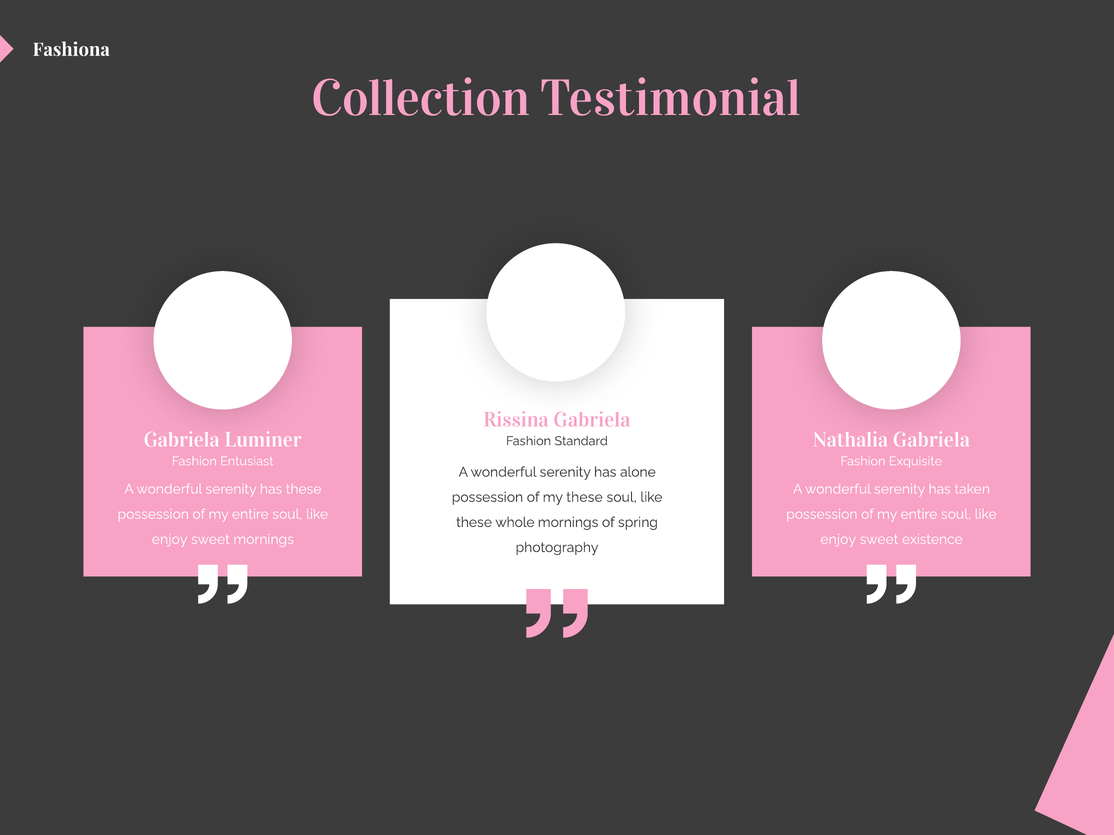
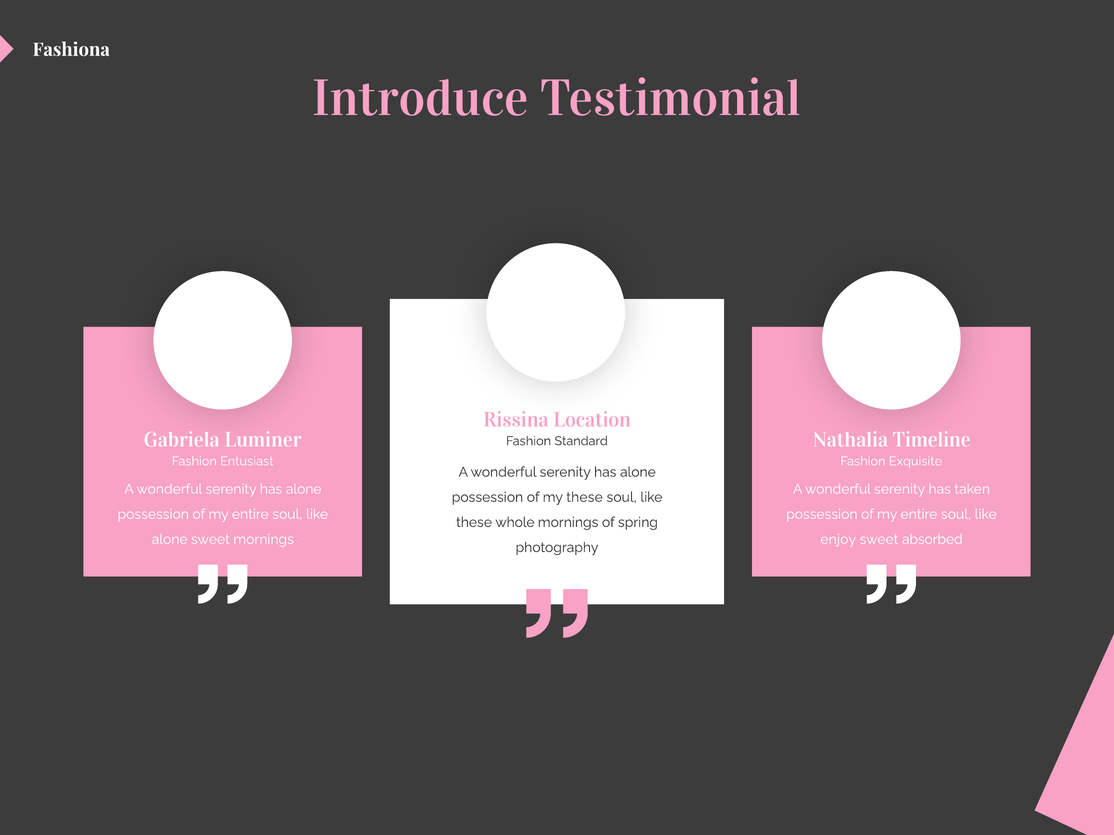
Collection: Collection -> Introduce (421, 98)
Rissina Gabriela: Gabriela -> Location (592, 420)
Nathalia Gabriela: Gabriela -> Timeline (932, 440)
these: these -> alone (304, 489)
enjoy: enjoy -> alone (170, 540)
existence: existence -> absorbed (932, 540)
